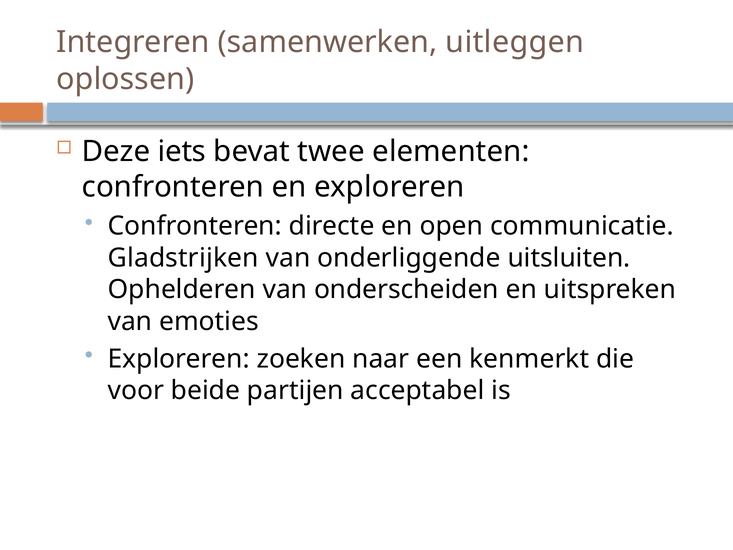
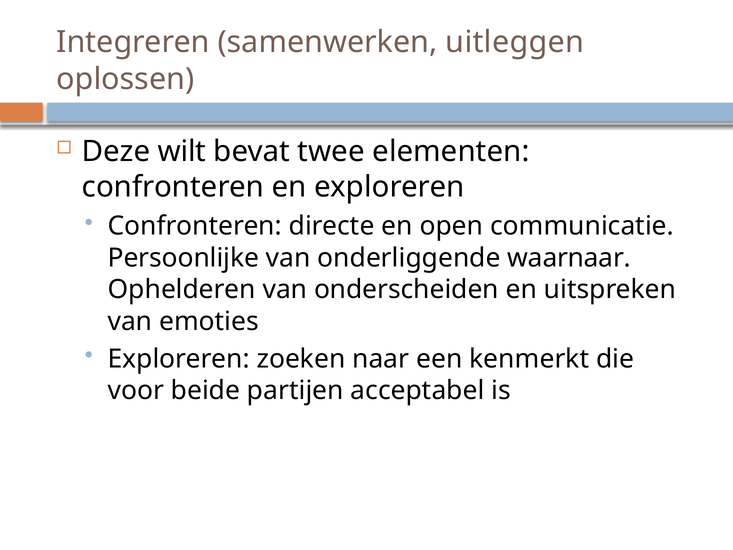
iets: iets -> wilt (182, 152)
Gladstrijken: Gladstrijken -> Persoonlijke (183, 258)
uitsluiten: uitsluiten -> waarnaar (569, 258)
